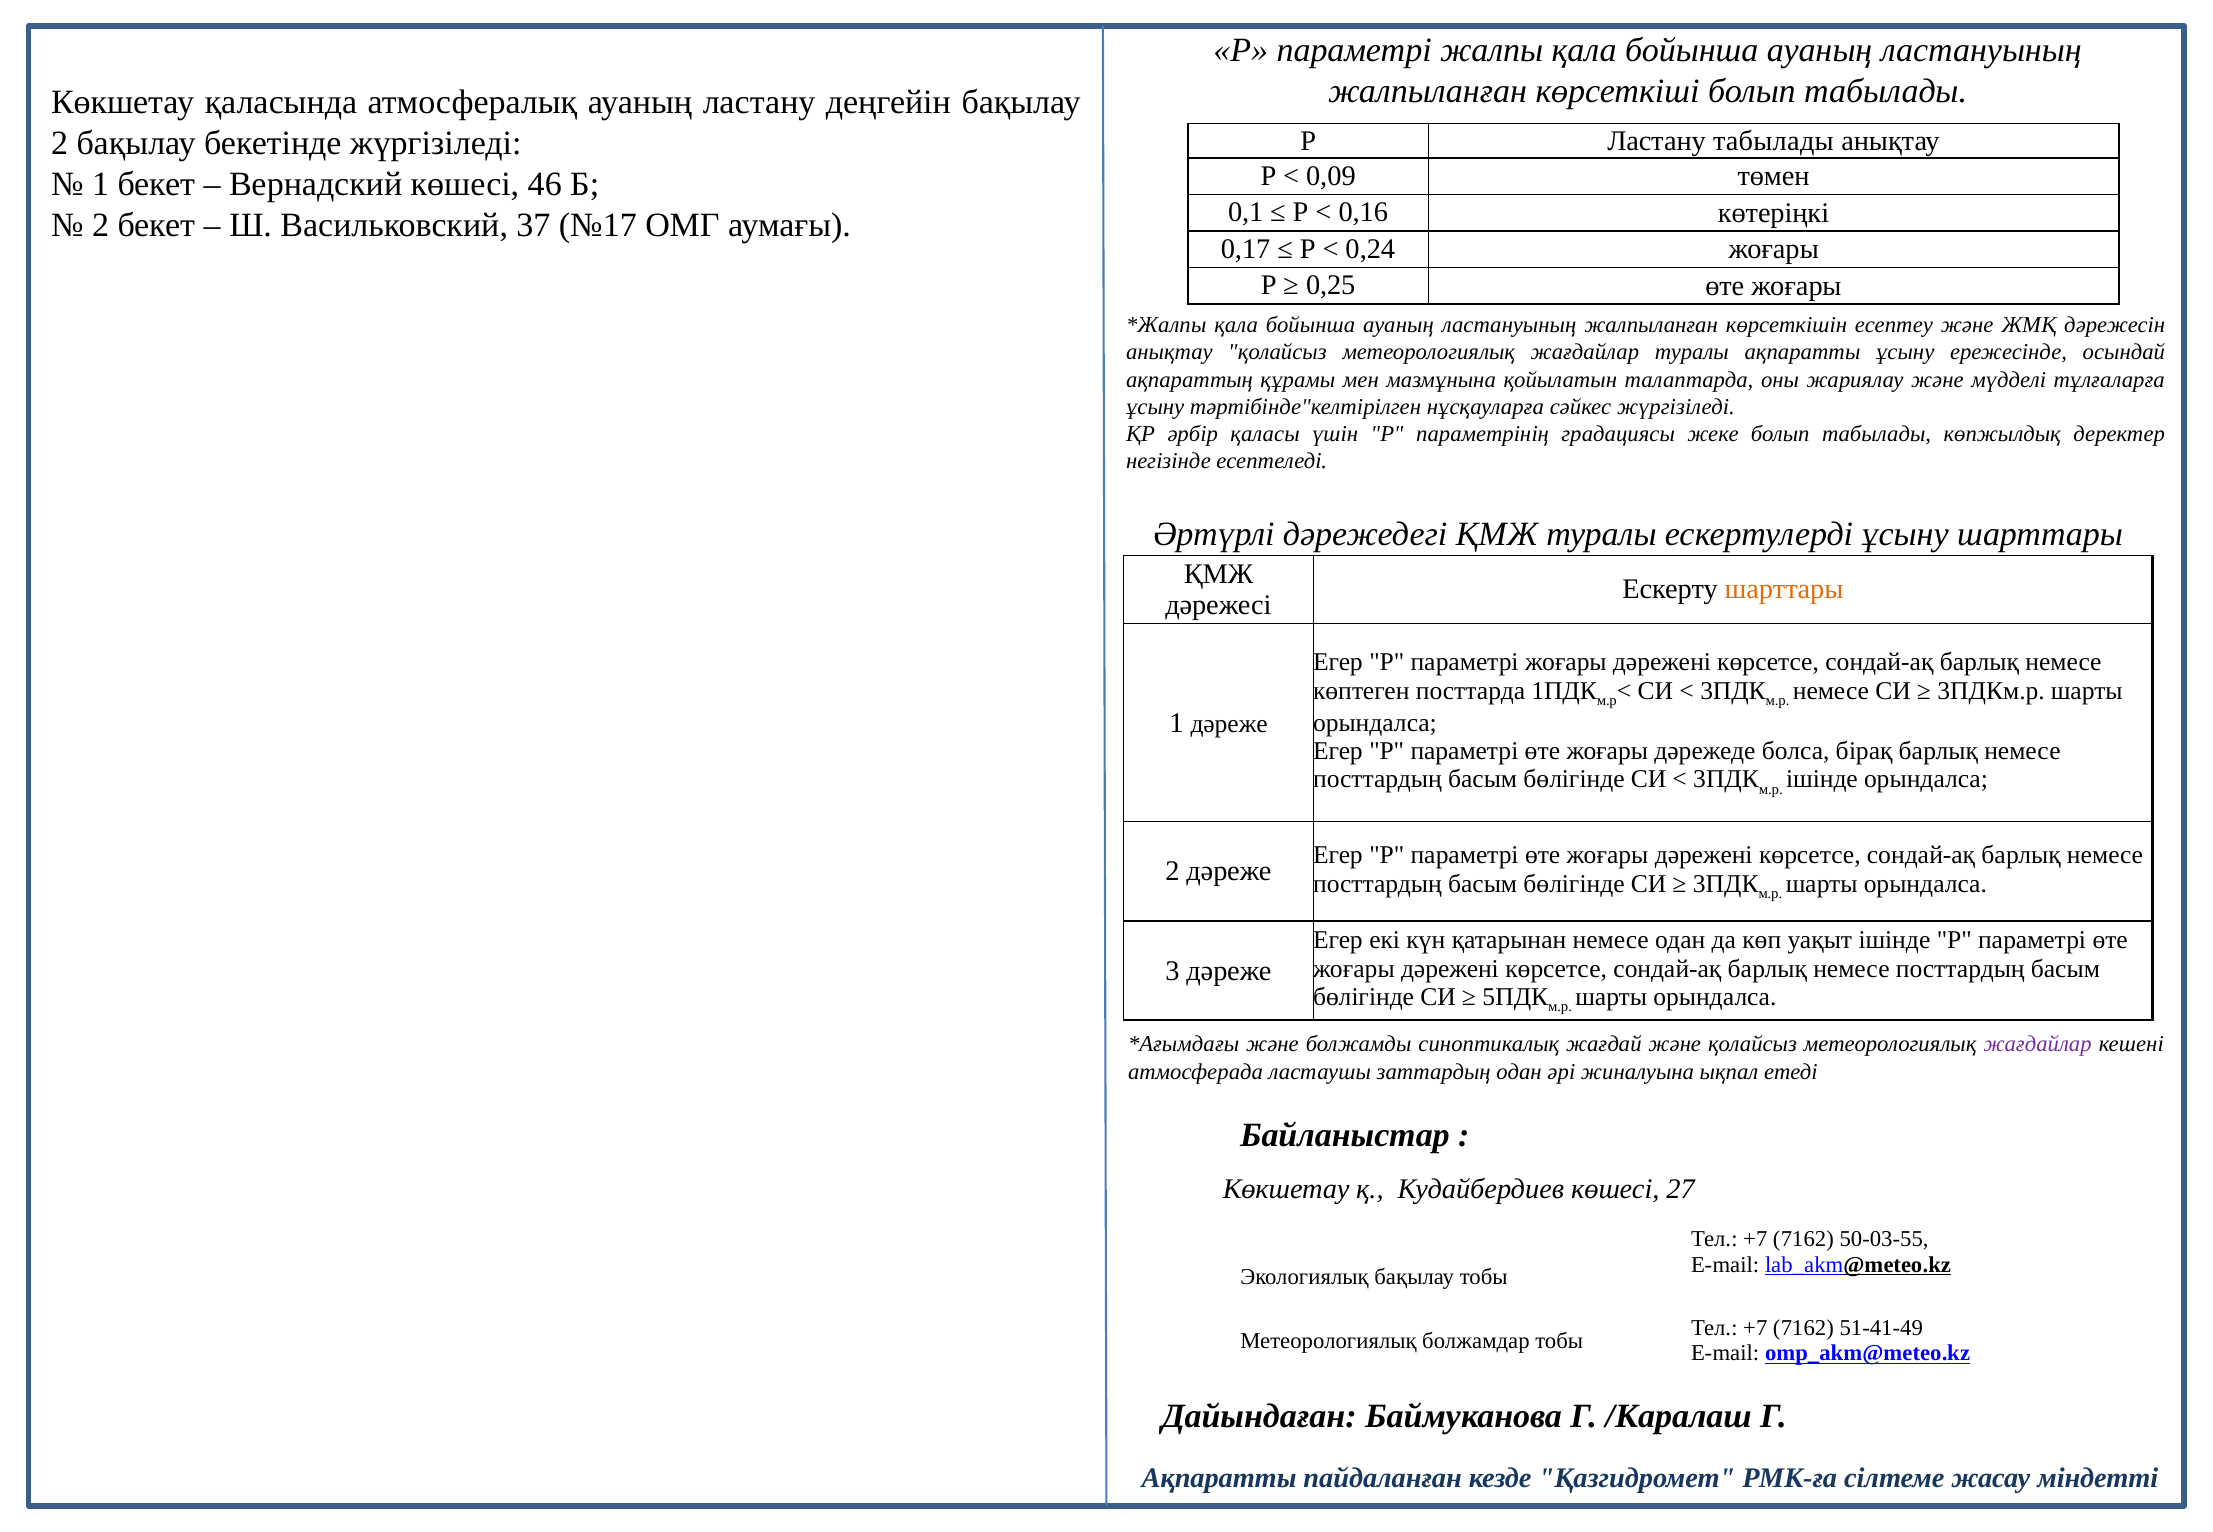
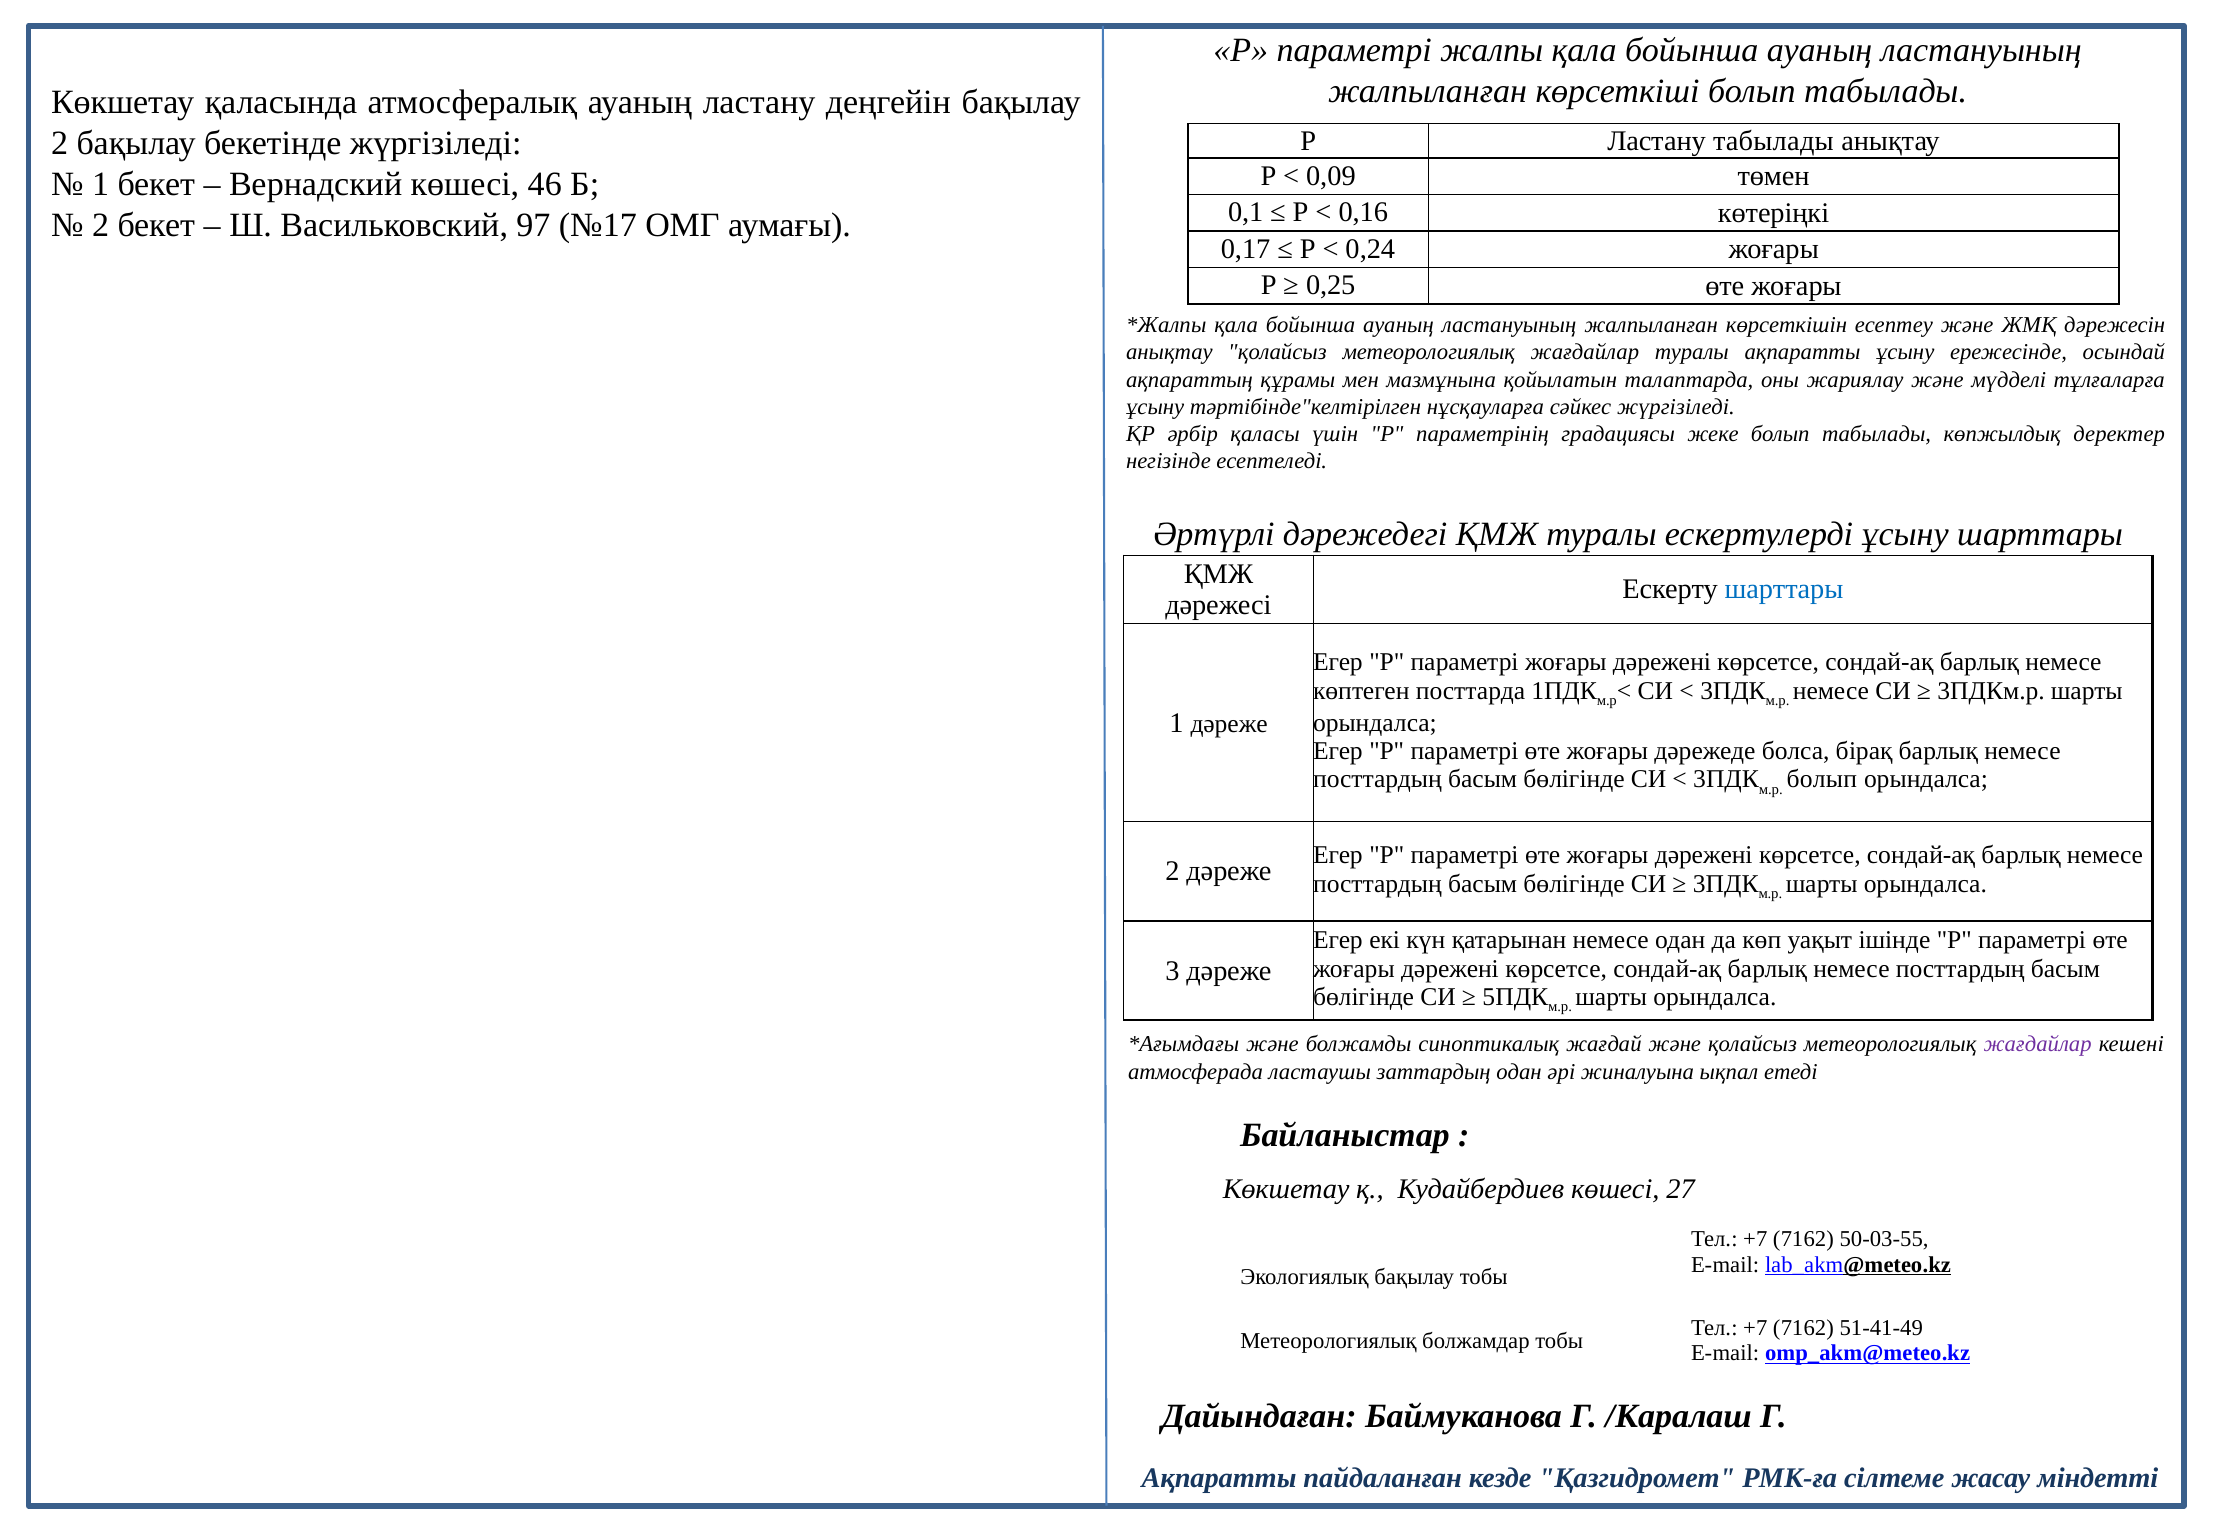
37: 37 -> 97 (533, 225)
шарттары colour: orange -> blue (1784, 590)
ішінде: ішінде -> болып (1822, 780)
